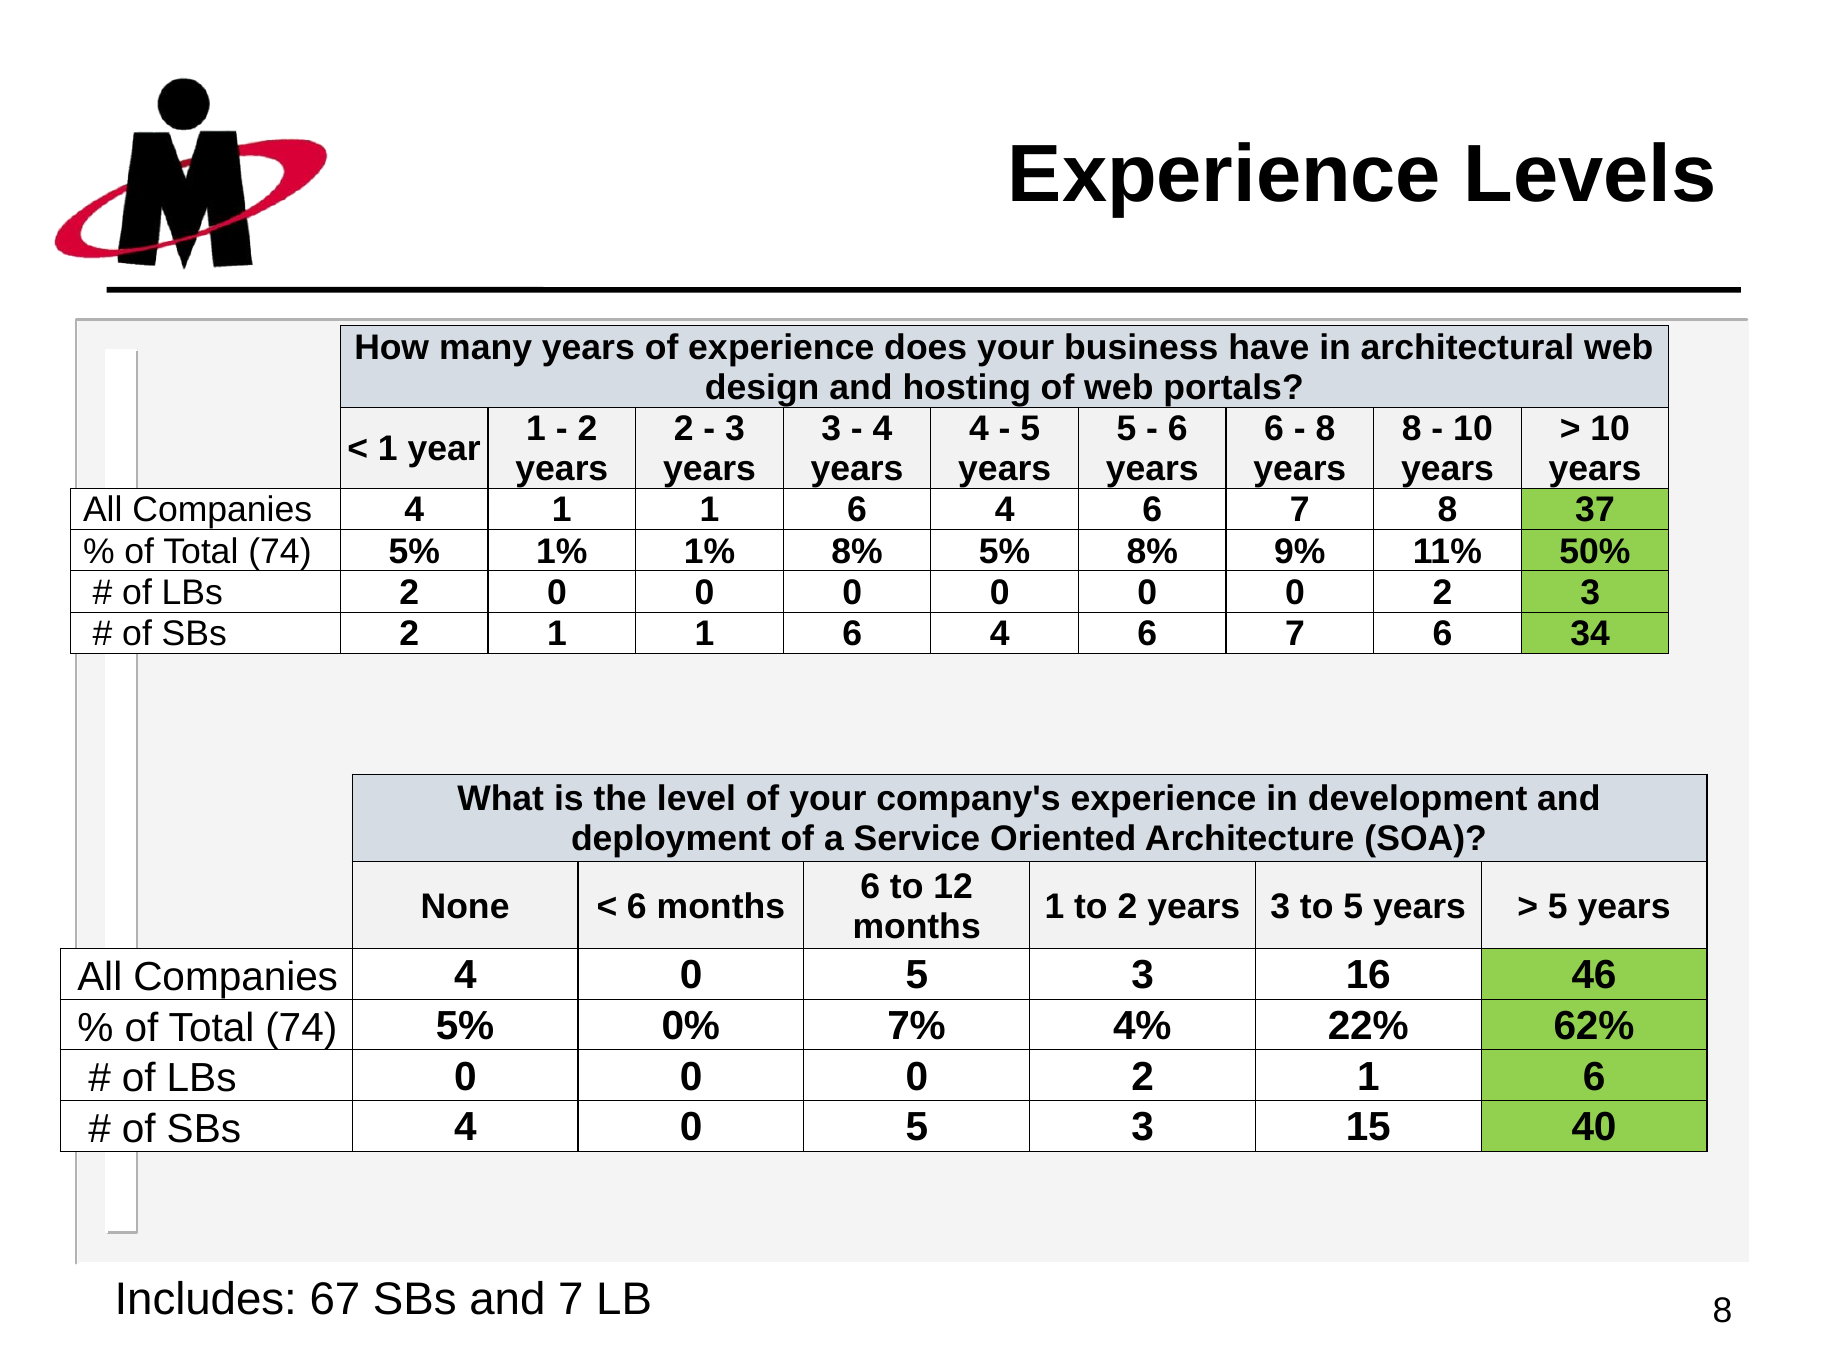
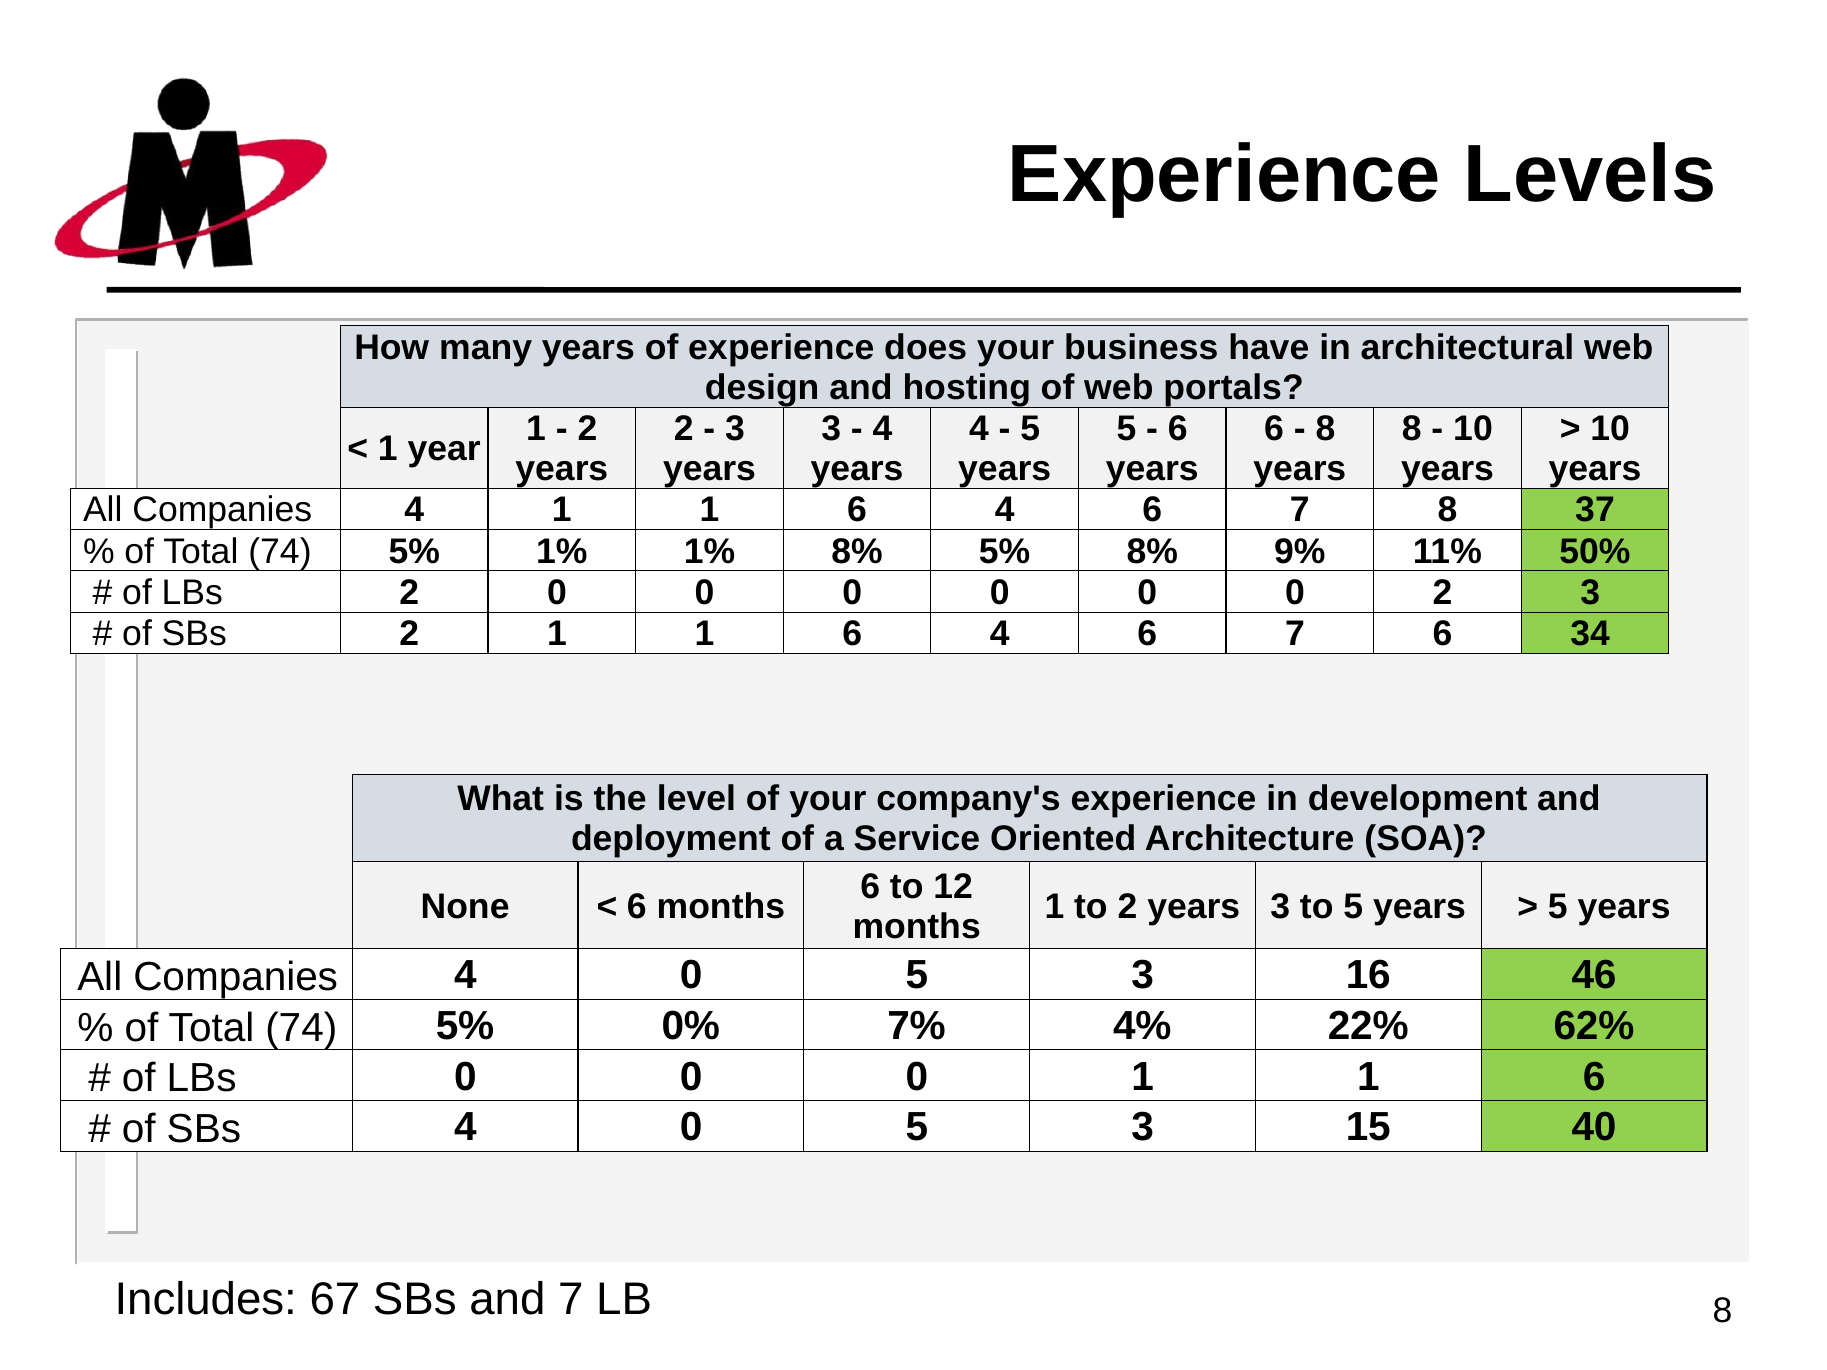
2: 2 -> 1 (1143, 1077)
